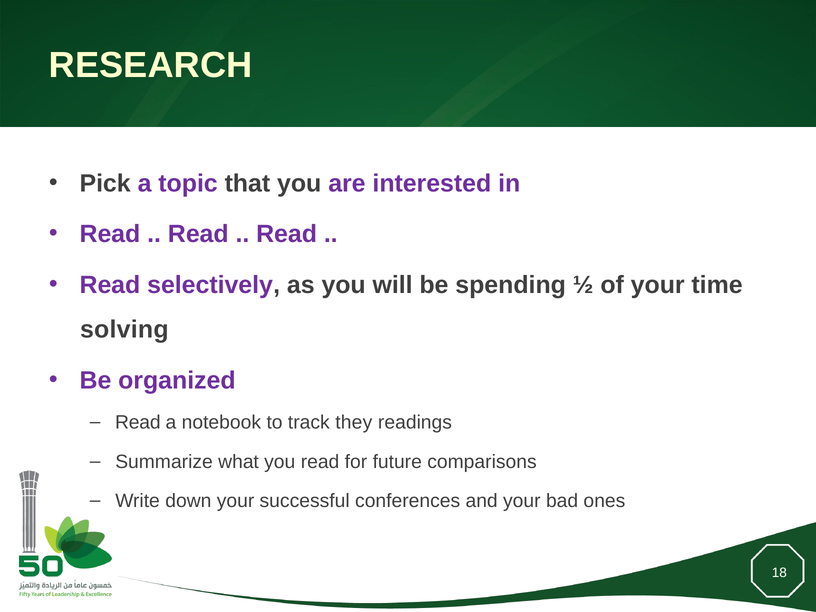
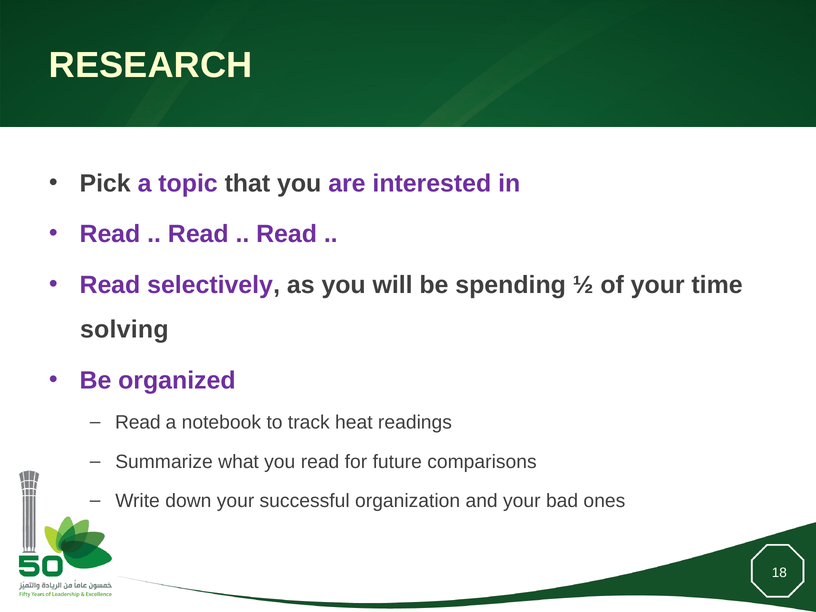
they: they -> heat (354, 423)
conferences: conferences -> organization (408, 501)
